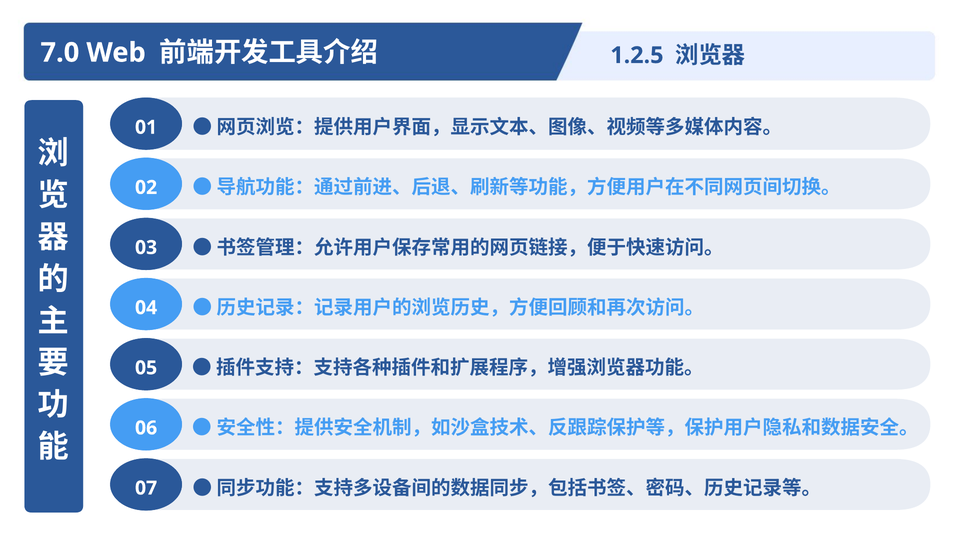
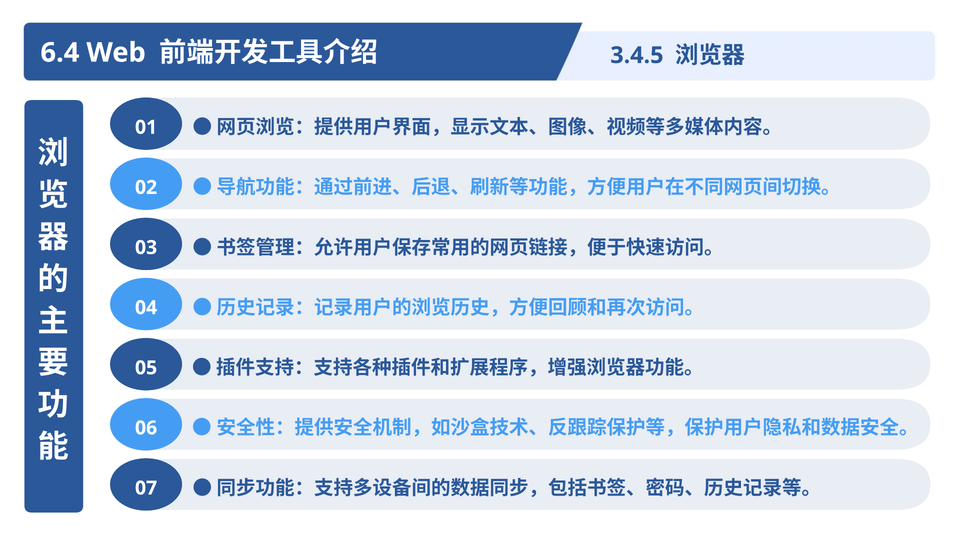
7.0: 7.0 -> 6.4 (60, 53)
1.2.5: 1.2.5 -> 3.4.5 (637, 55)
